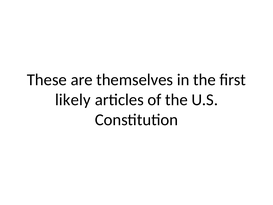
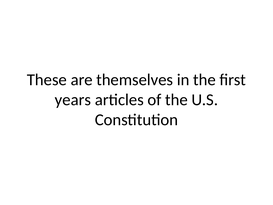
likely: likely -> years (73, 100)
